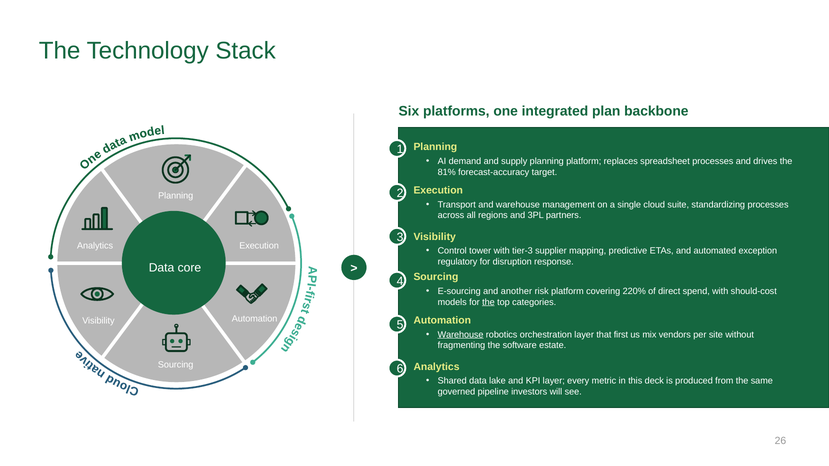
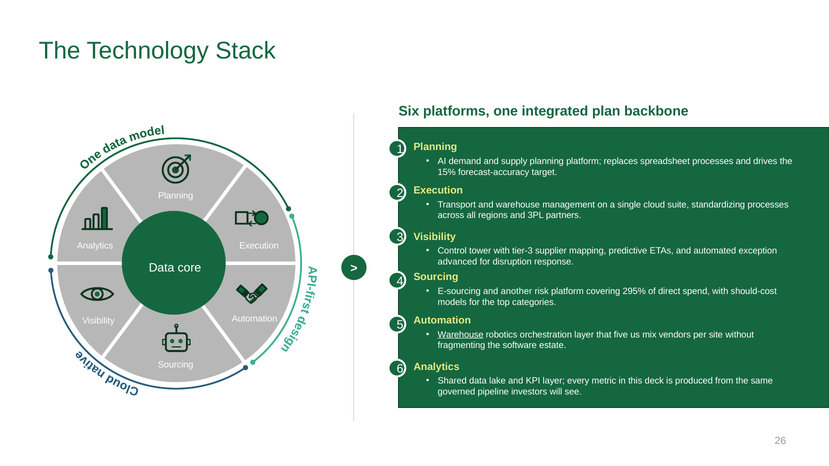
81%: 81% -> 15% (447, 172)
regulatory: regulatory -> advanced (457, 262)
220%: 220% -> 295% (634, 291)
the underline: present -> none (488, 302)
first: first -> five (621, 335)
